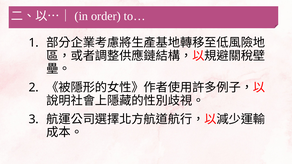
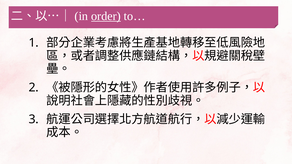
order underline: none -> present (106, 16)
